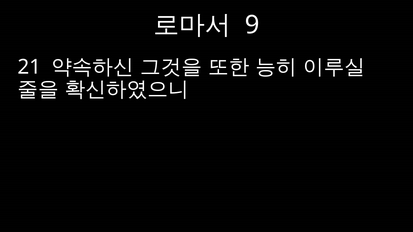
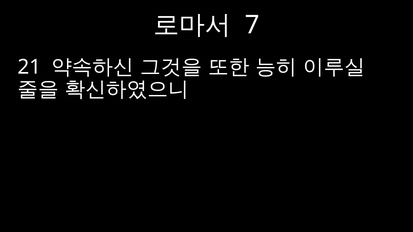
9: 9 -> 7 (252, 25)
